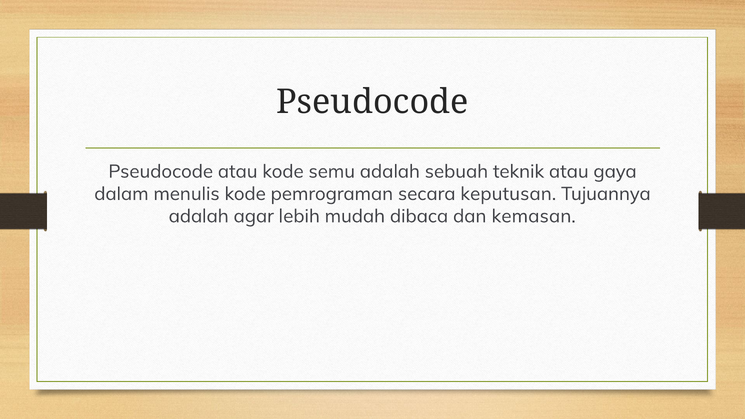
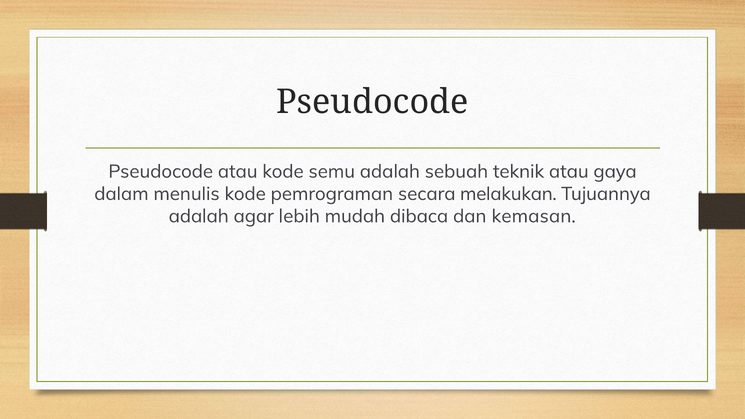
keputusan: keputusan -> melakukan (508, 194)
